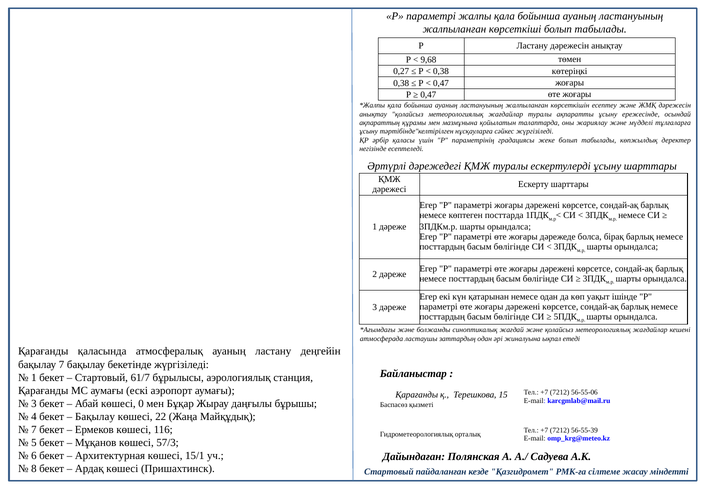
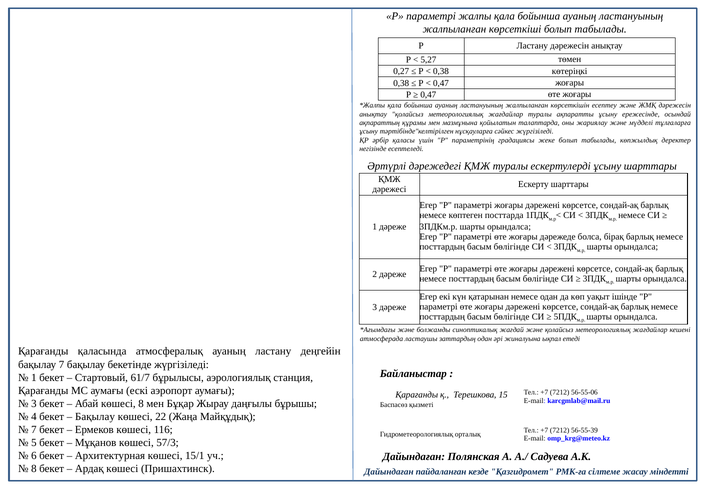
9,68: 9,68 -> 5,27 (428, 60)
көшесі 0: 0 -> 8 (141, 403)
Стартовый: Стартовый -> Дайындаған (389, 472)
